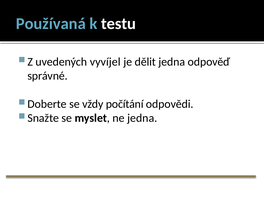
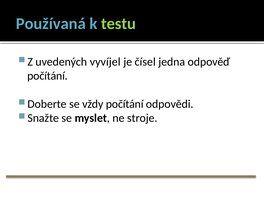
testu colour: white -> light green (119, 24)
dělit: dělit -> čísel (145, 62)
správné: správné -> počítání (48, 76)
ne jedna: jedna -> stroje (142, 118)
